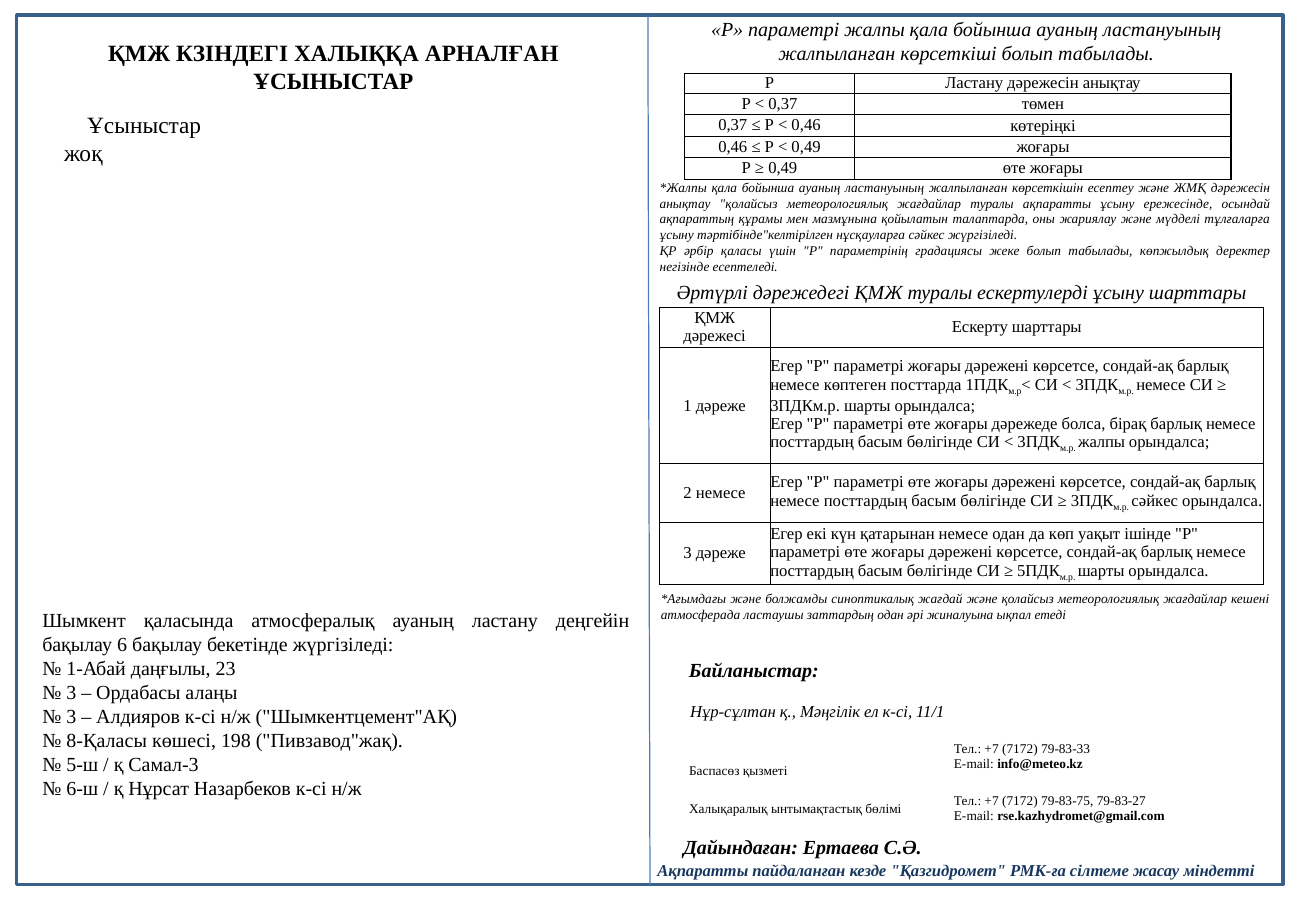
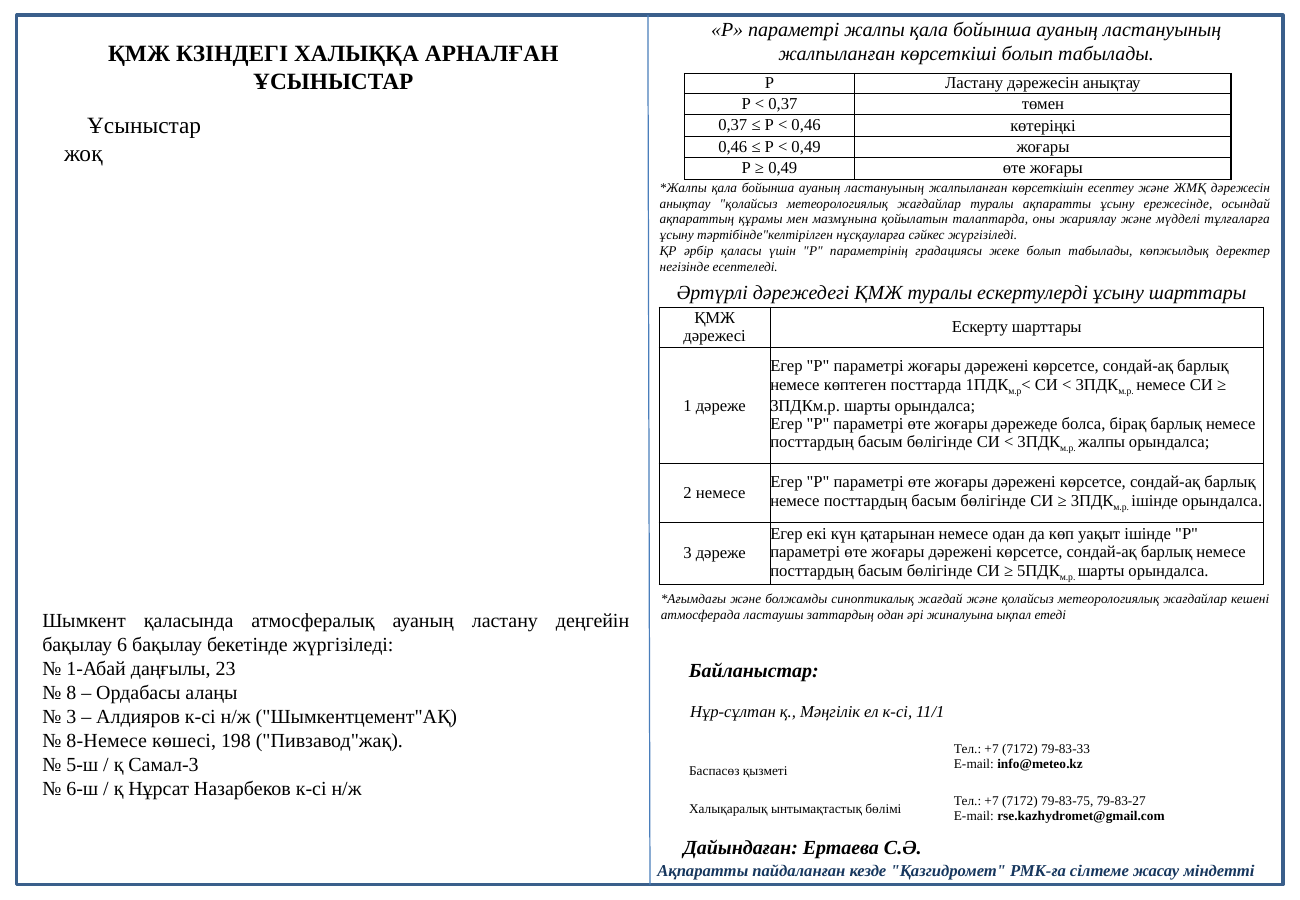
сәйкес: сәйкес -> ішінде (1155, 501)
3: 3 -> 8 (71, 693)
8-Қаласы: 8-Қаласы -> 8-Немесе (107, 741)
